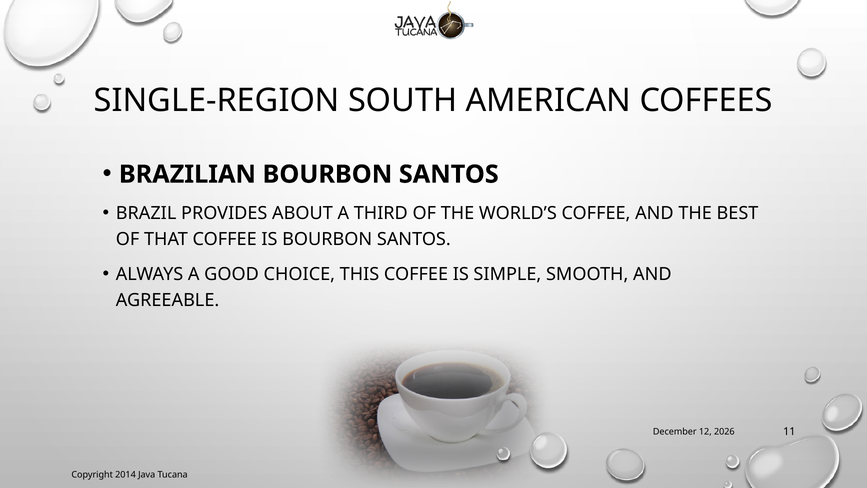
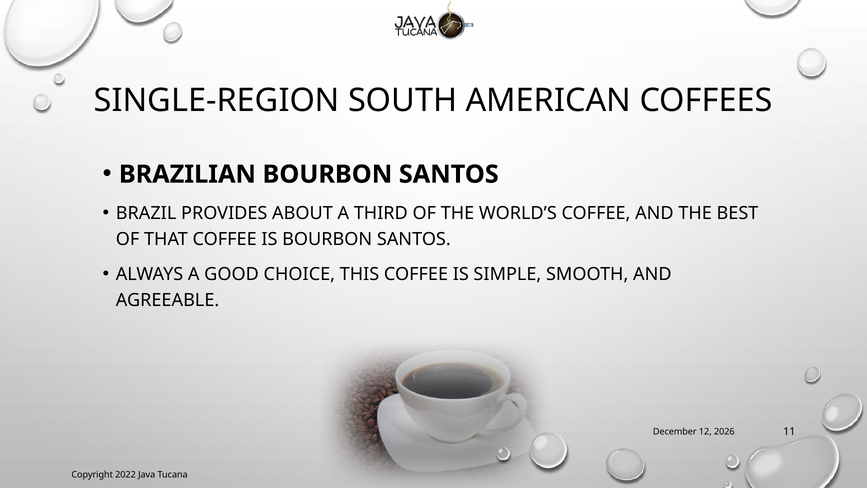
2014: 2014 -> 2022 (125, 474)
